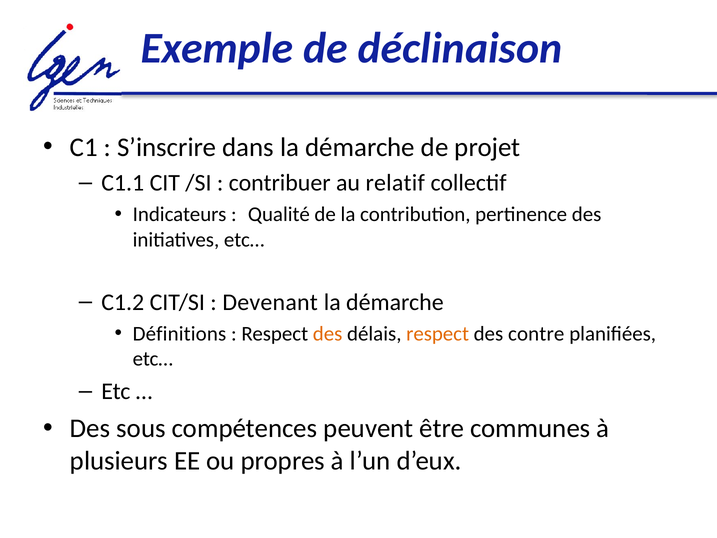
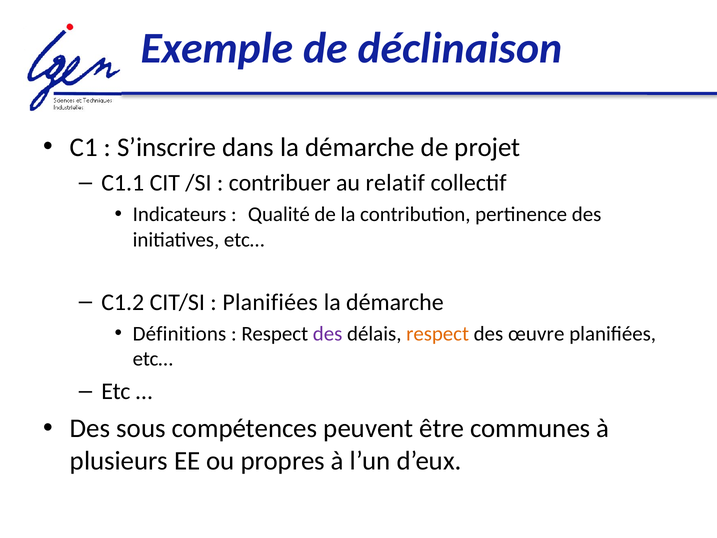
Devenant: Devenant -> Planifiées (270, 302)
des colour: orange -> purple (328, 334)
contre: contre -> œuvre (536, 334)
